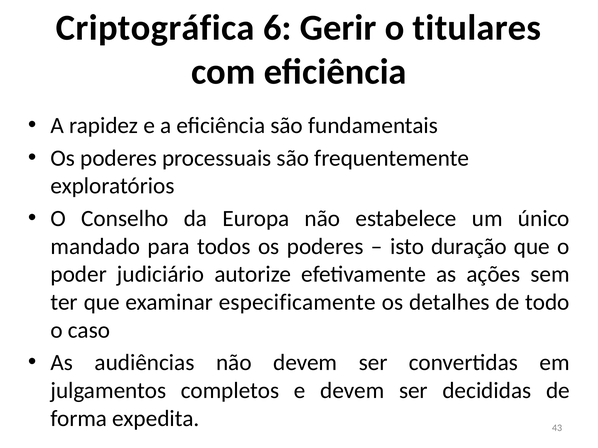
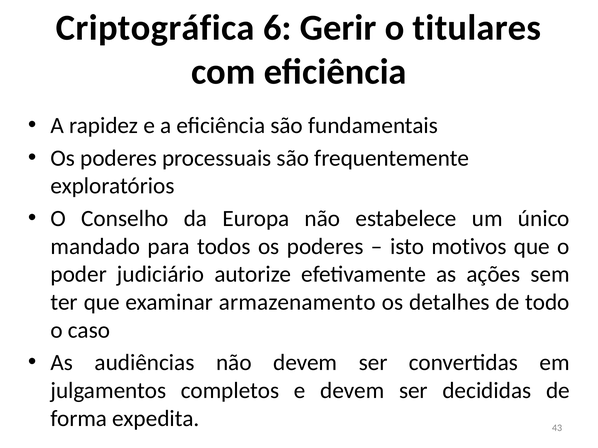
duração: duração -> motivos (469, 247)
especificamente: especificamente -> armazenamento (297, 302)
